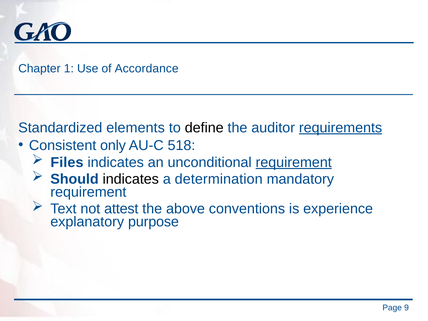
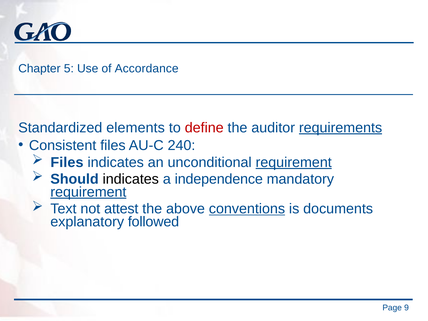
1: 1 -> 5 (69, 69)
define colour: black -> red (204, 128)
Consistent only: only -> files (113, 145)
518: 518 -> 240 (181, 145)
determination: determination -> independence (219, 179)
requirement underline: none -> present (88, 192)
conventions underline: none -> present (247, 209)
experience: experience -> documents (338, 209)
purpose: purpose -> followed (154, 222)
